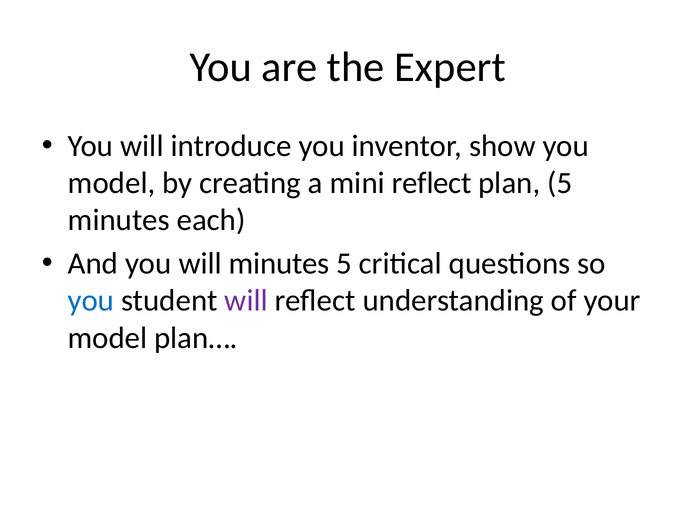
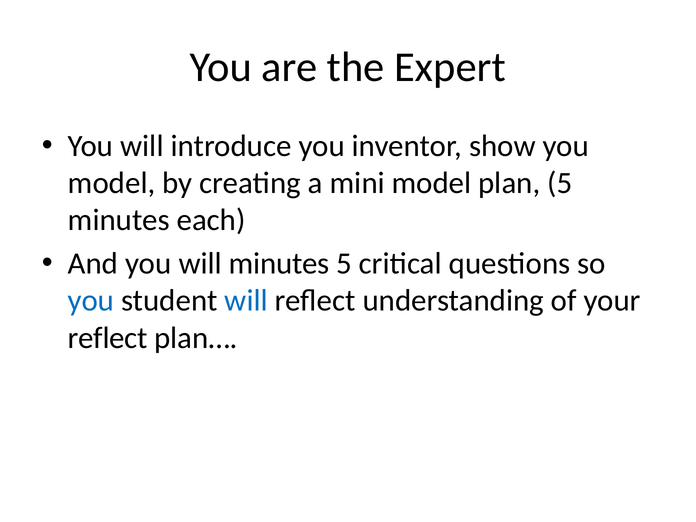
mini reflect: reflect -> model (432, 183)
will colour: purple -> blue (246, 301)
model: model -> reflect (108, 338)
